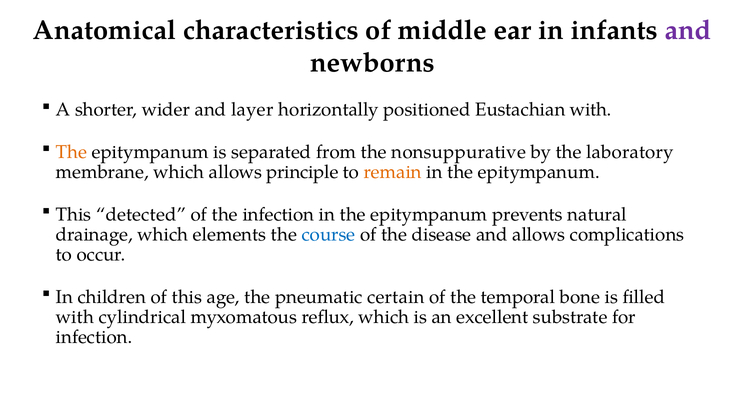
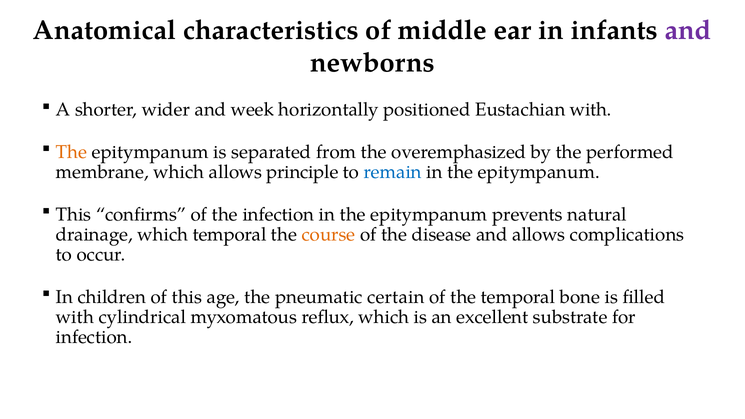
layer: layer -> week (252, 110)
nonsuppurative: nonsuppurative -> overemphasized (459, 152)
laboratory: laboratory -> performed (630, 152)
remain colour: orange -> blue (393, 172)
detected: detected -> confirms (141, 215)
which elements: elements -> temporal (230, 235)
course colour: blue -> orange (328, 235)
